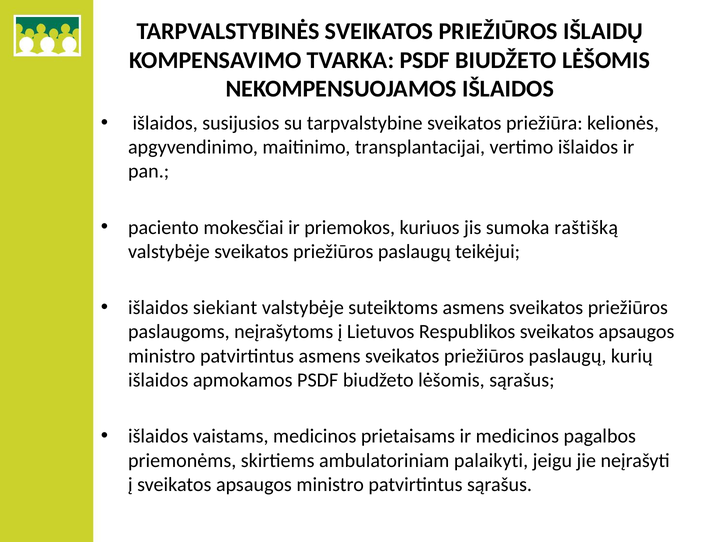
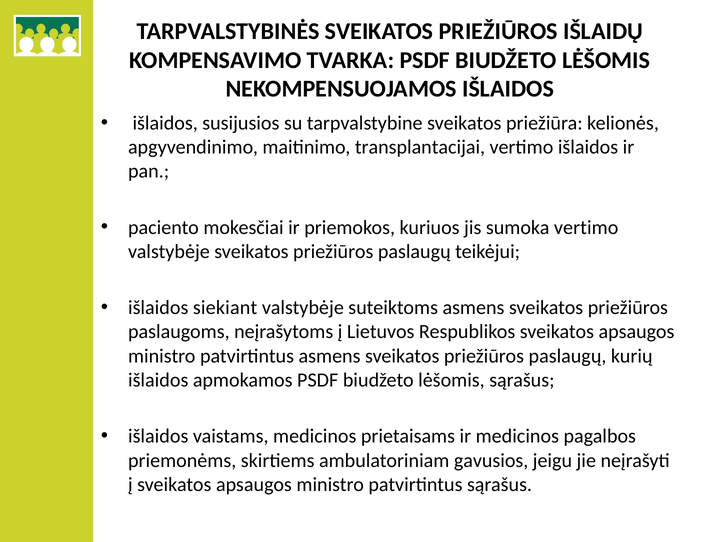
sumoka raštišką: raštišką -> vertimo (586, 227)
palaikyti: palaikyti -> gavusios (491, 460)
